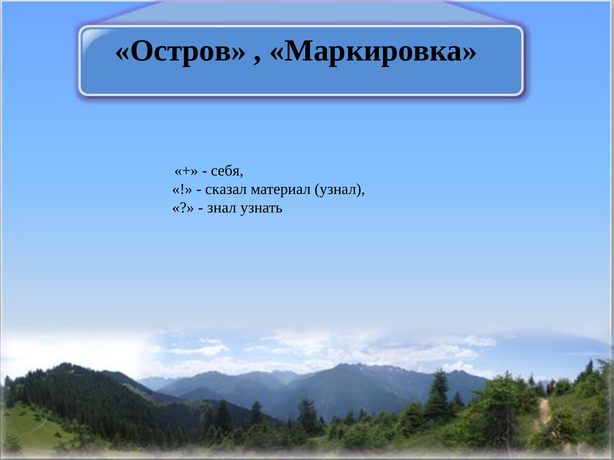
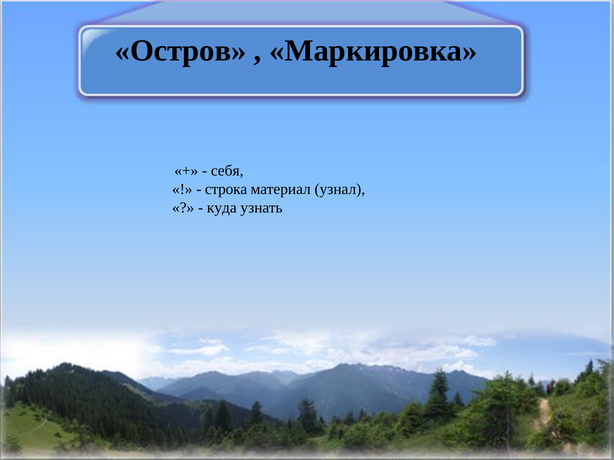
сказал: сказал -> строка (226, 189)
знал: знал -> куда (222, 208)
